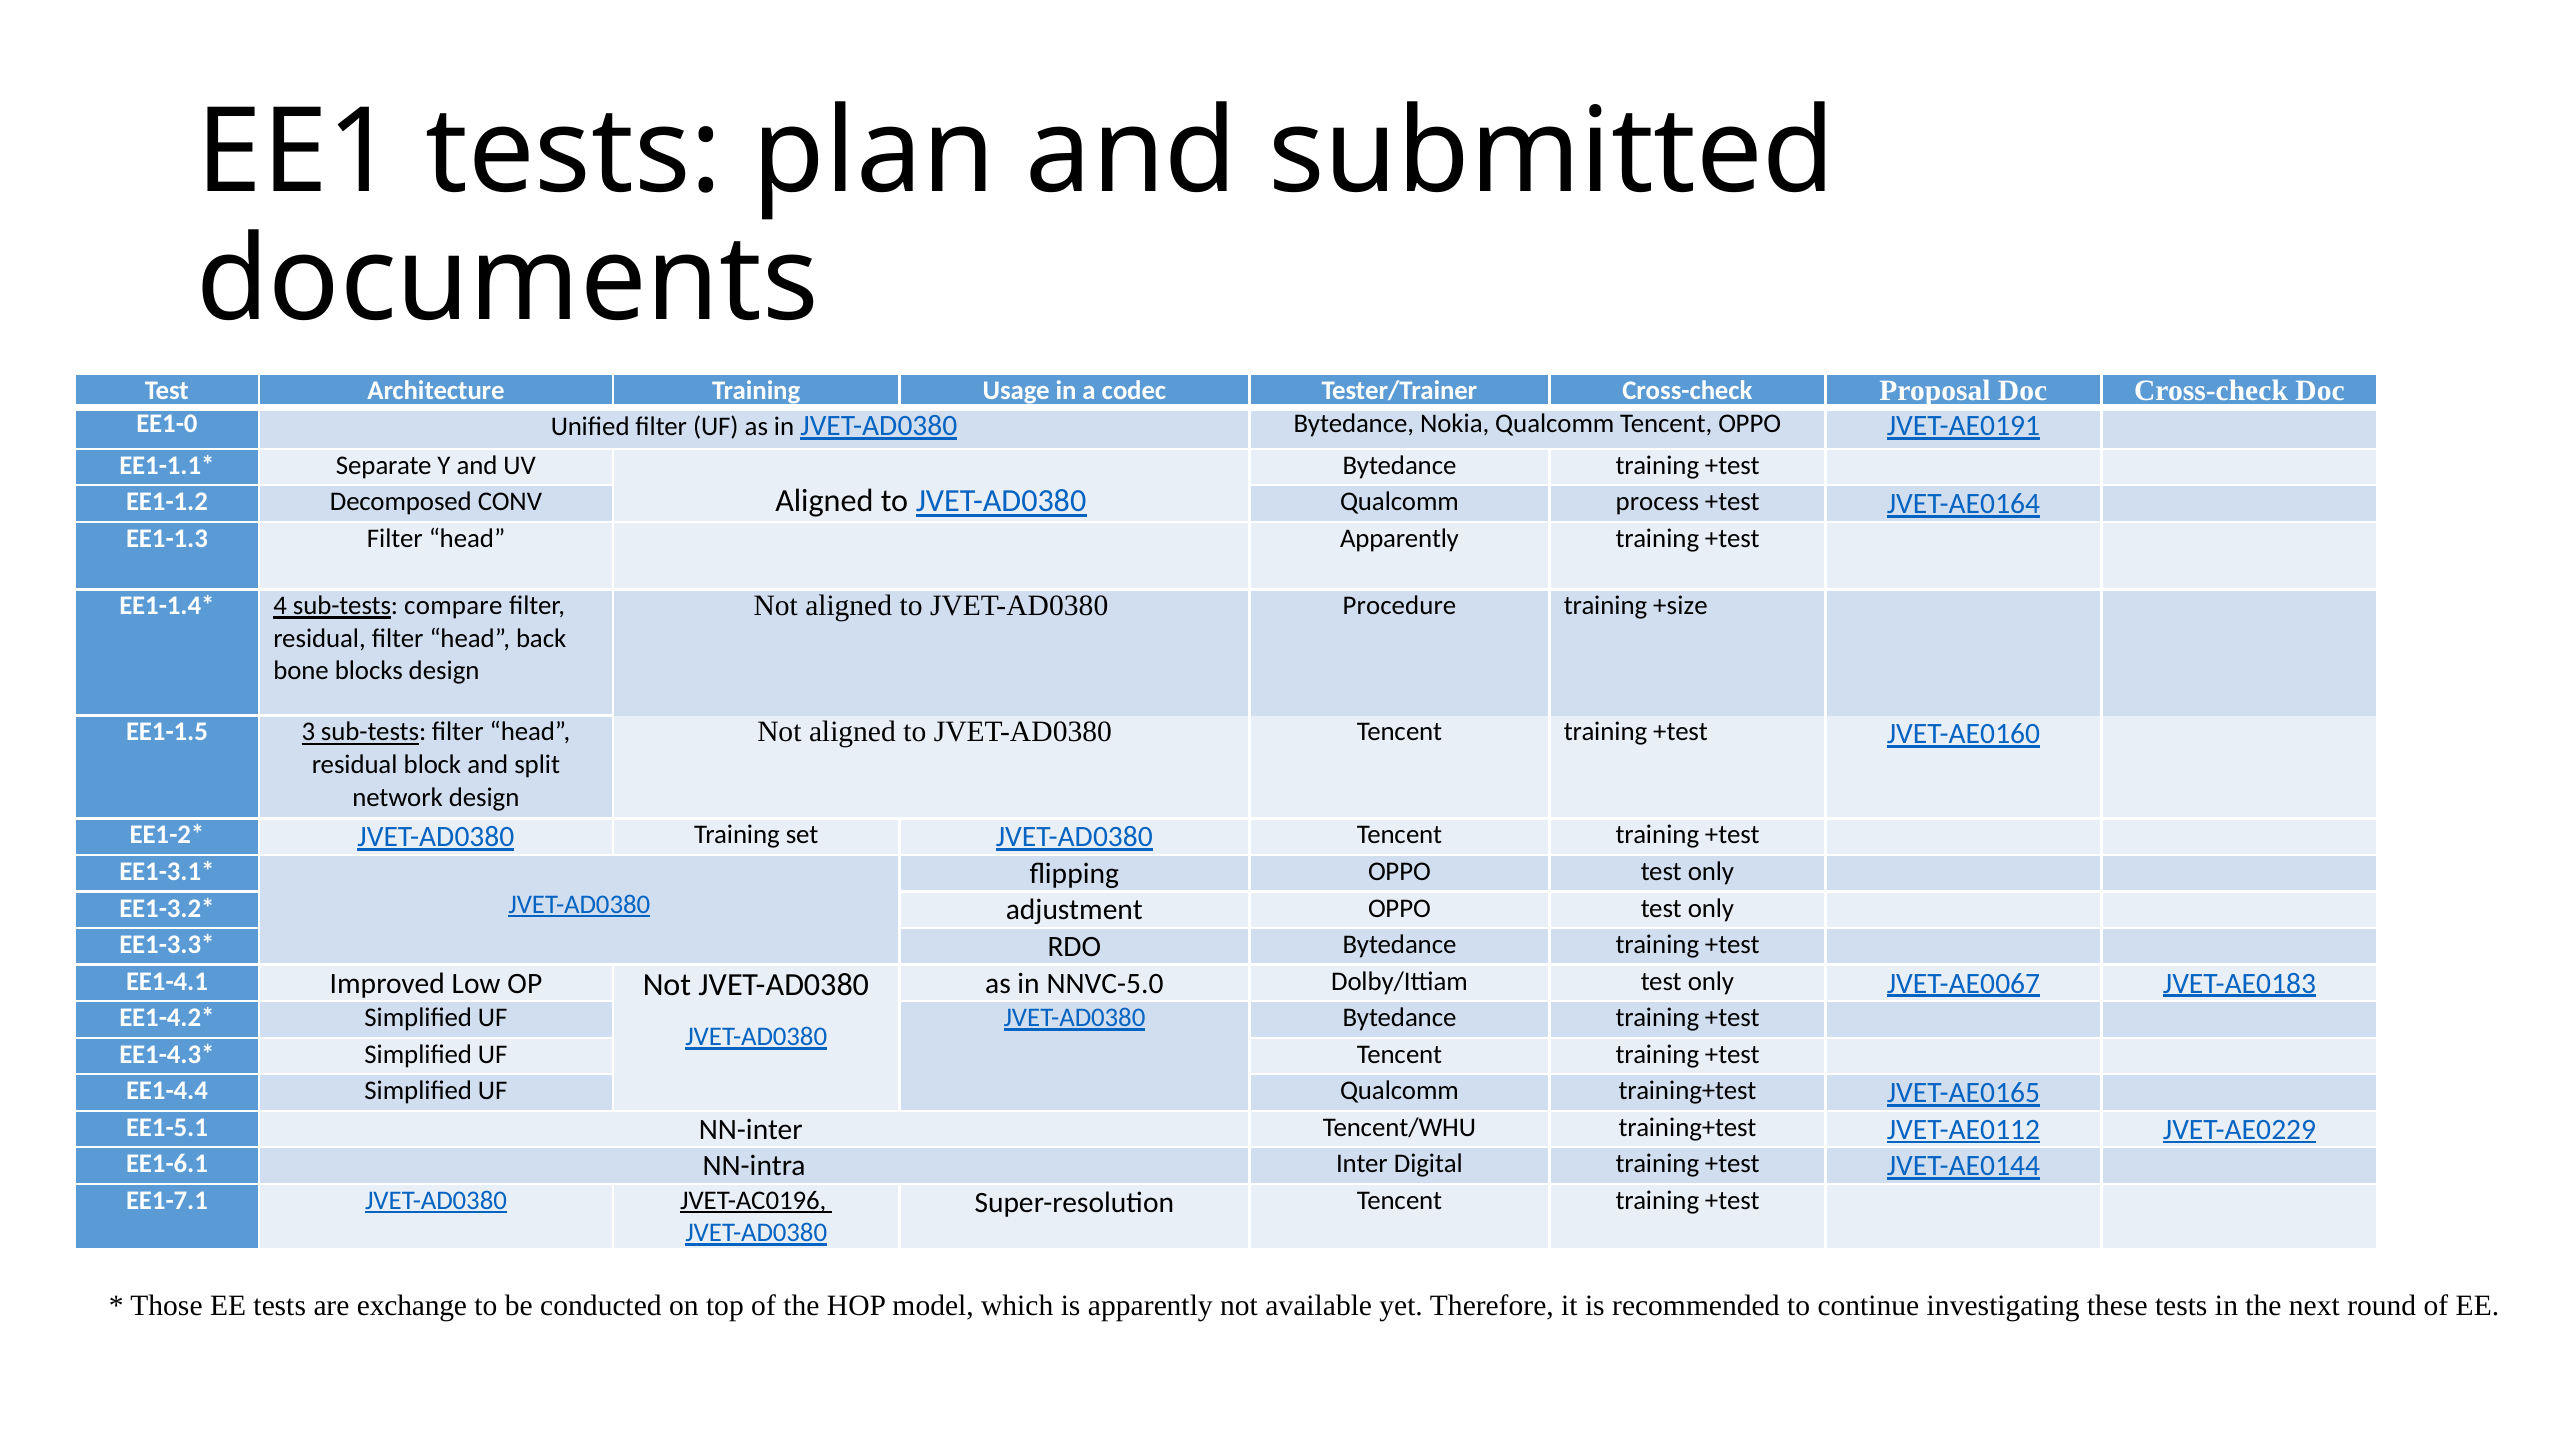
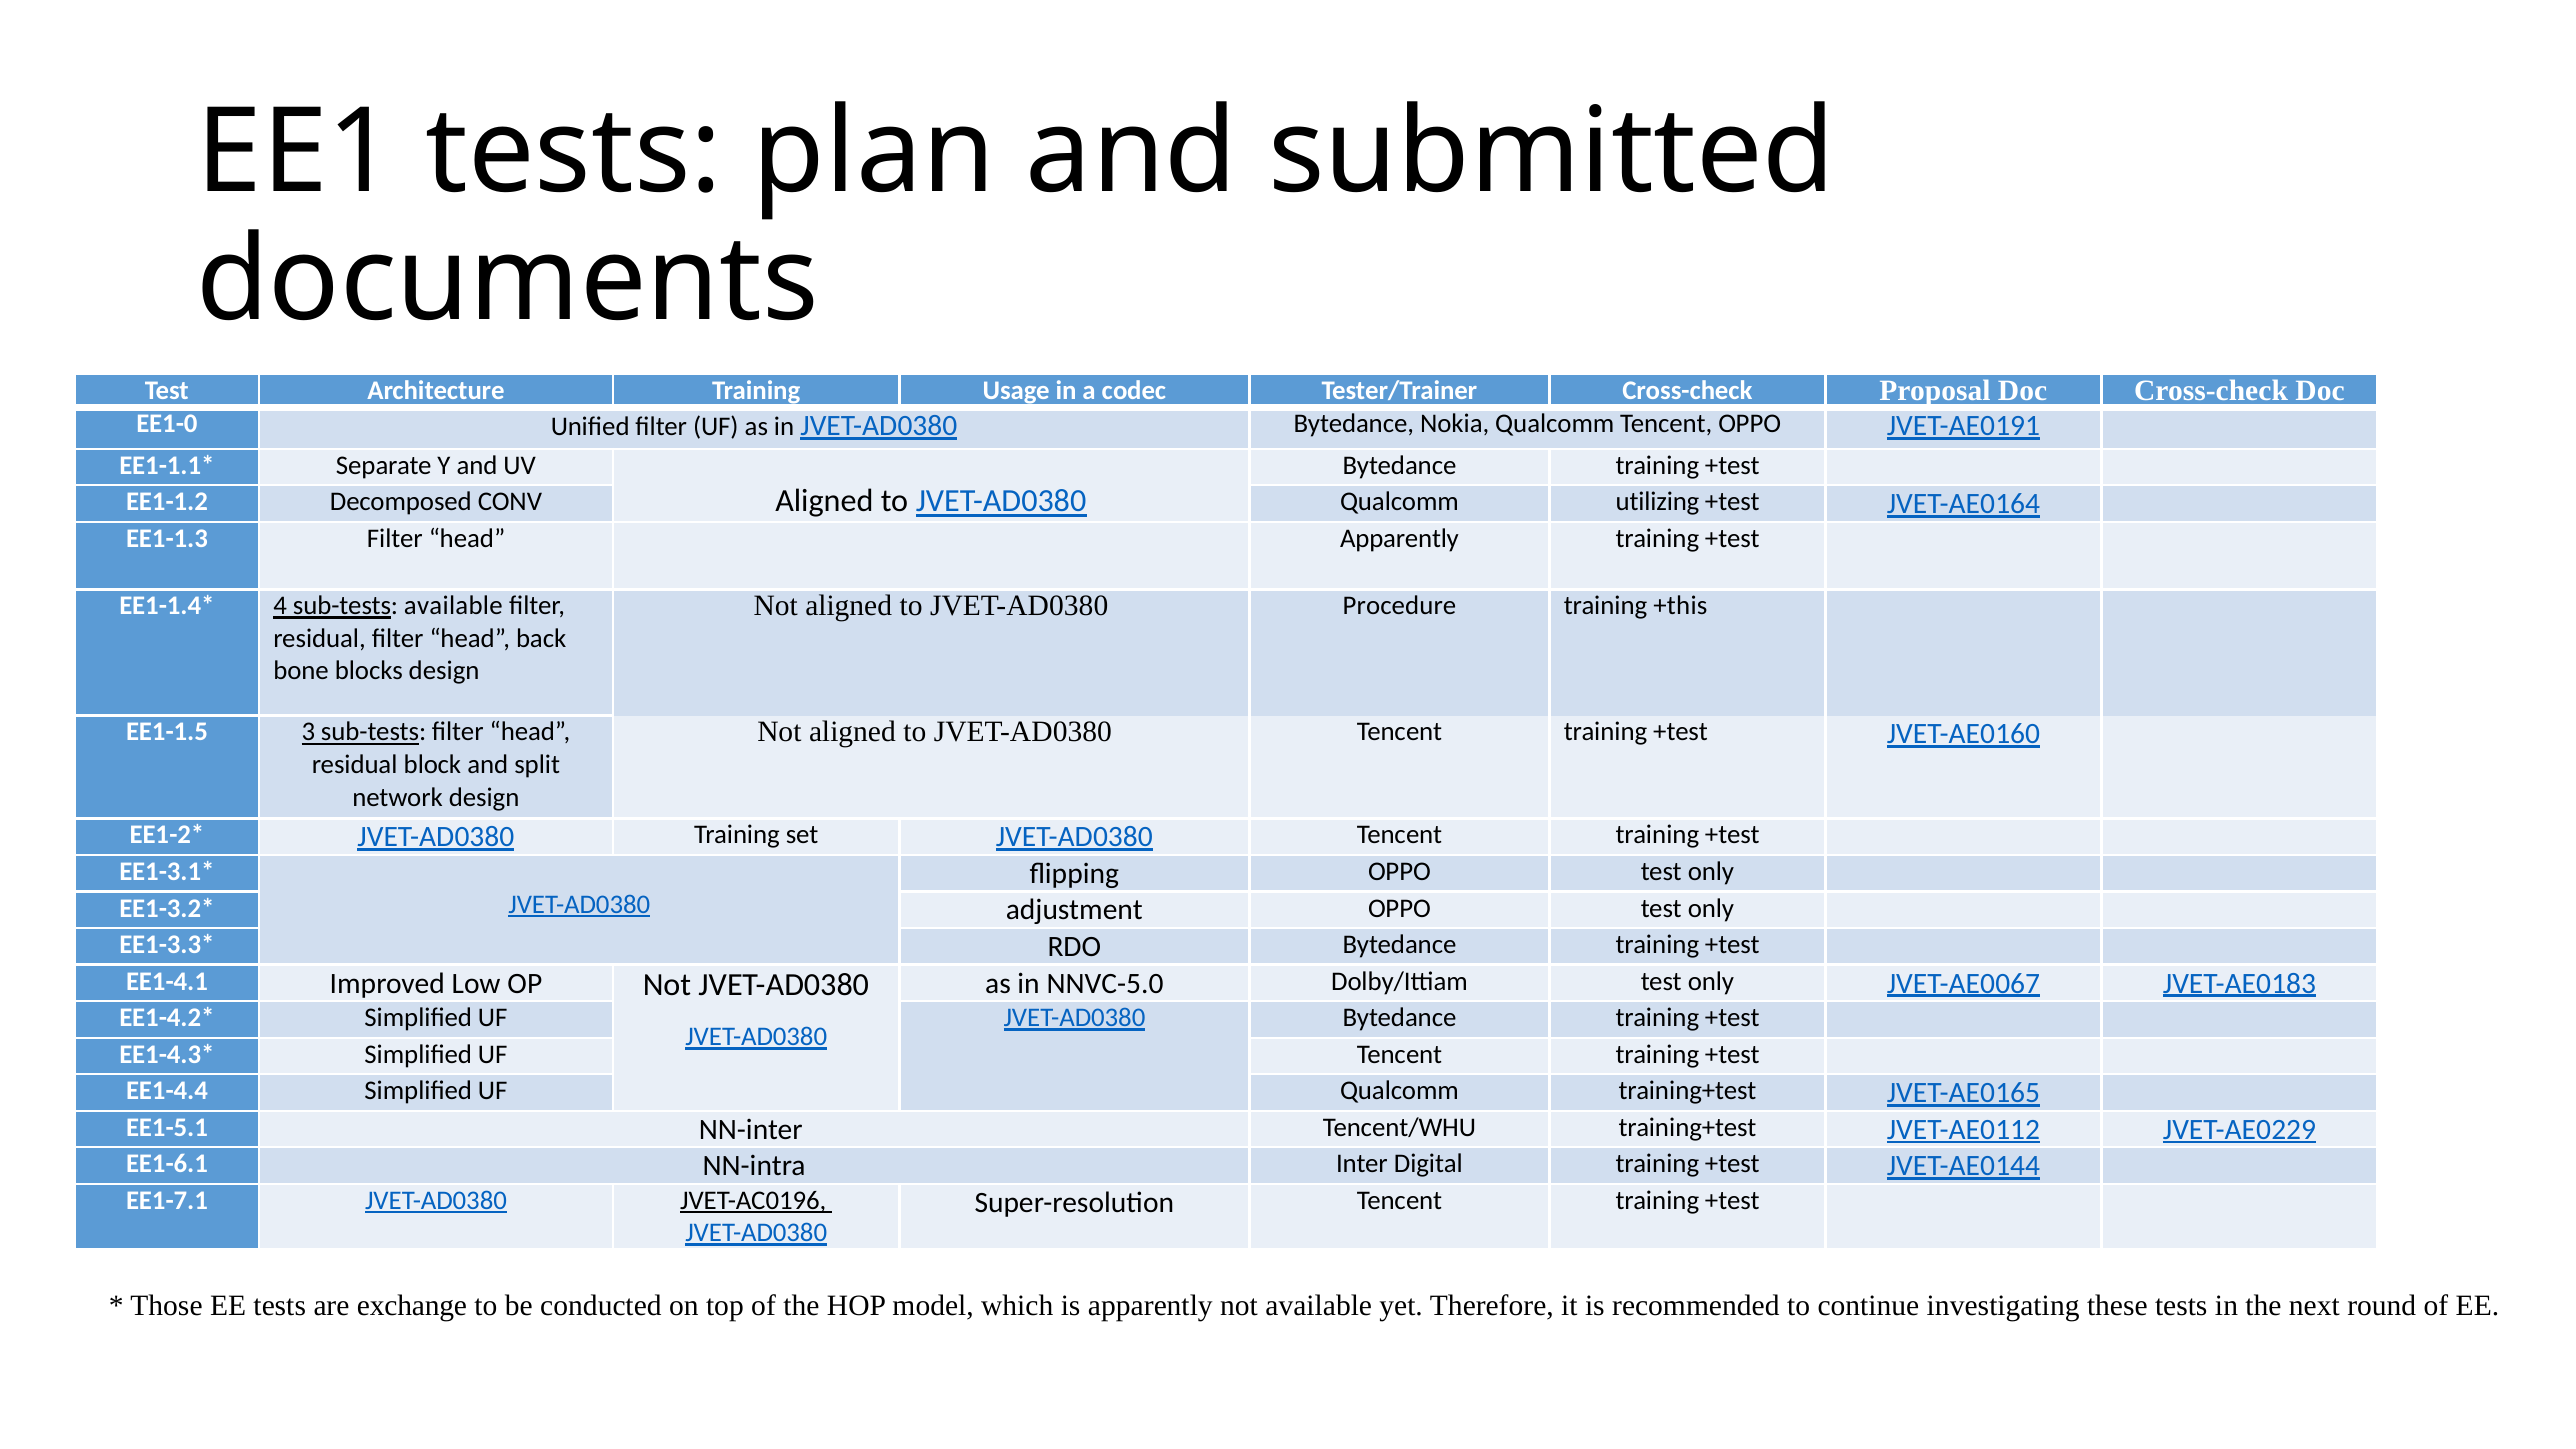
process: process -> utilizing (1658, 502)
+size: +size -> +this (1680, 606)
sub-tests compare: compare -> available (453, 606)
